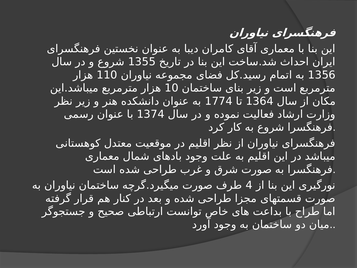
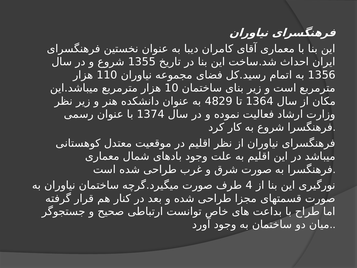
1774: 1774 -> 4829 (219, 101)
